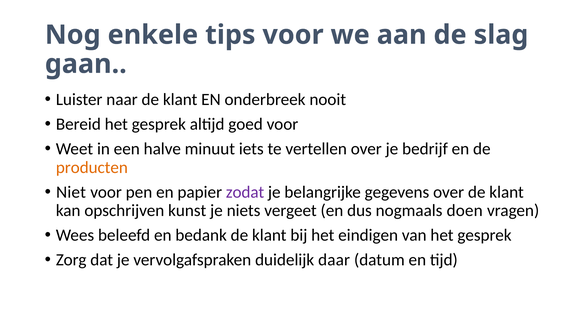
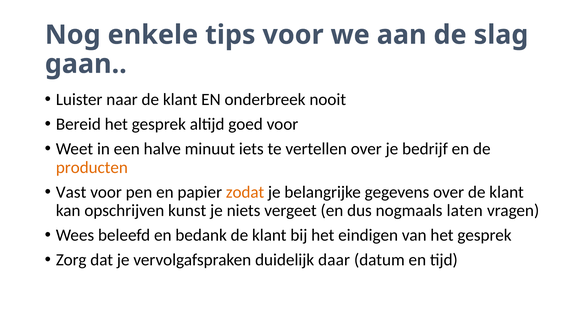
Niet: Niet -> Vast (71, 192)
zodat colour: purple -> orange (245, 192)
doen: doen -> laten (465, 210)
